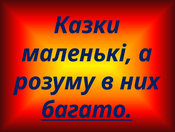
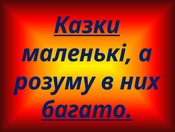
Казки underline: none -> present (87, 25)
